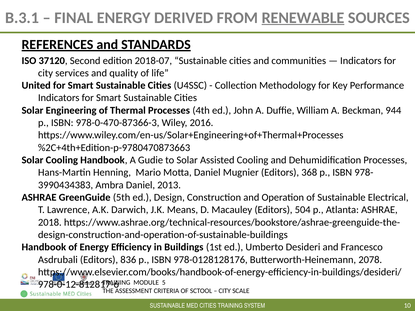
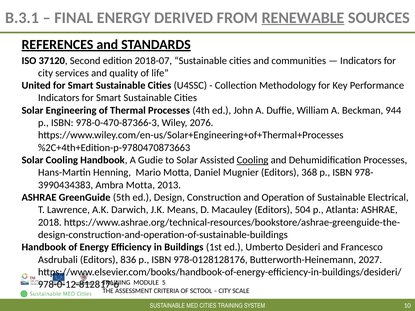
2016: 2016 -> 2076 (201, 123)
Cooling underline: none -> present (253, 160)
Ambra Daniel: Daniel -> Motta (140, 185)
2078: 2078 -> 2027 (370, 260)
